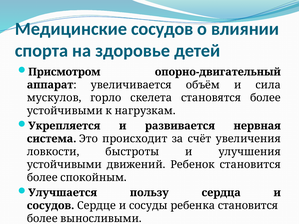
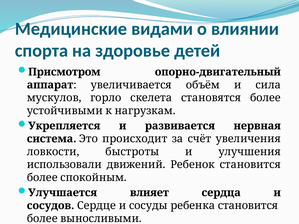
Медицинские сосудов: сосудов -> видами (162, 29)
устойчивыми: устойчивыми -> использовали (64, 165)
пользу: пользу -> влияет (149, 193)
